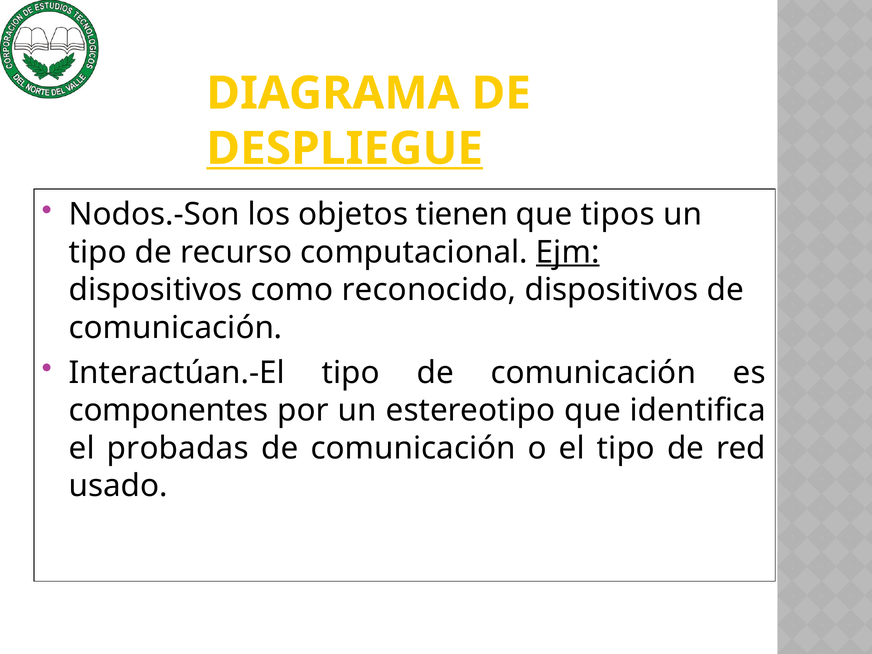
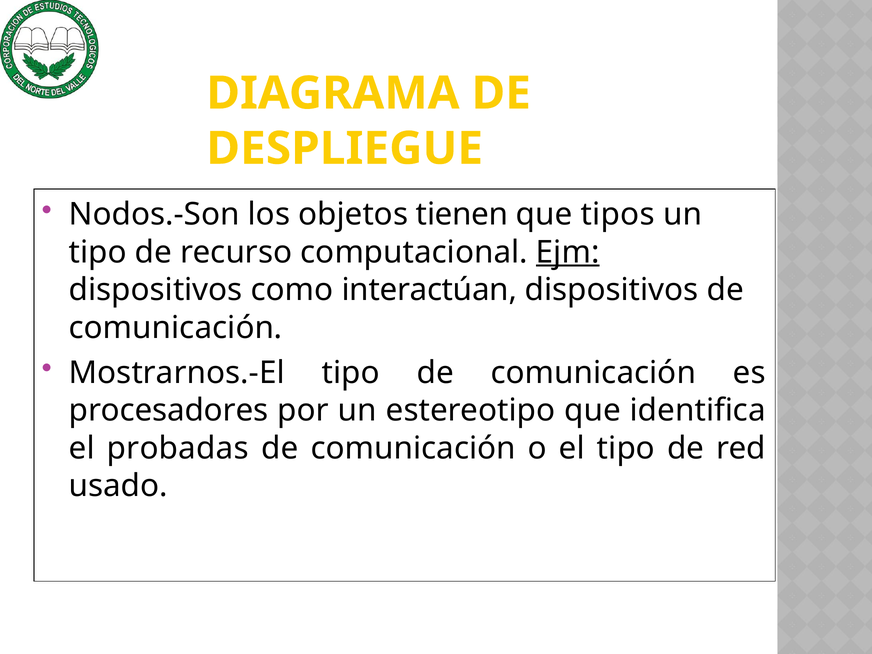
DESPLIEGUE underline: present -> none (345, 149)
reconocido: reconocido -> interactúan (429, 290)
Interactúan.-El: Interactúan.-El -> Mostrarnos.-El (177, 373)
componentes: componentes -> procesadores (169, 410)
